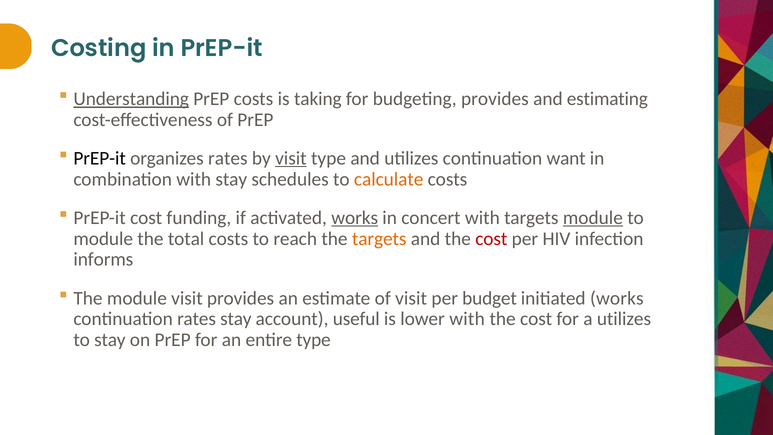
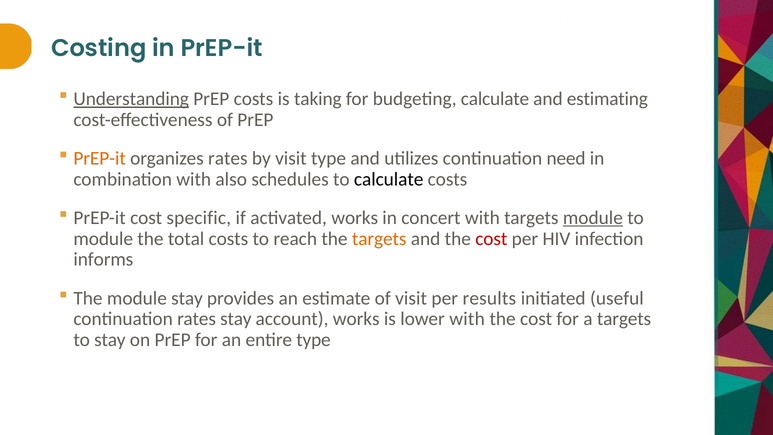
budgeting provides: provides -> calculate (495, 99)
PrEP-it colour: black -> orange (100, 158)
visit underline: present -> none (291, 158)
want: want -> need (566, 158)
with stay: stay -> also (231, 179)
calculate colour: orange -> black (389, 179)
funding: funding -> specific (199, 218)
works underline: present -> none (355, 218)
module visit: visit -> stay (187, 298)
budget: budget -> results (489, 298)
initiated works: works -> useful (617, 298)
account useful: useful -> works (356, 319)
a utilizes: utilizes -> targets (624, 319)
